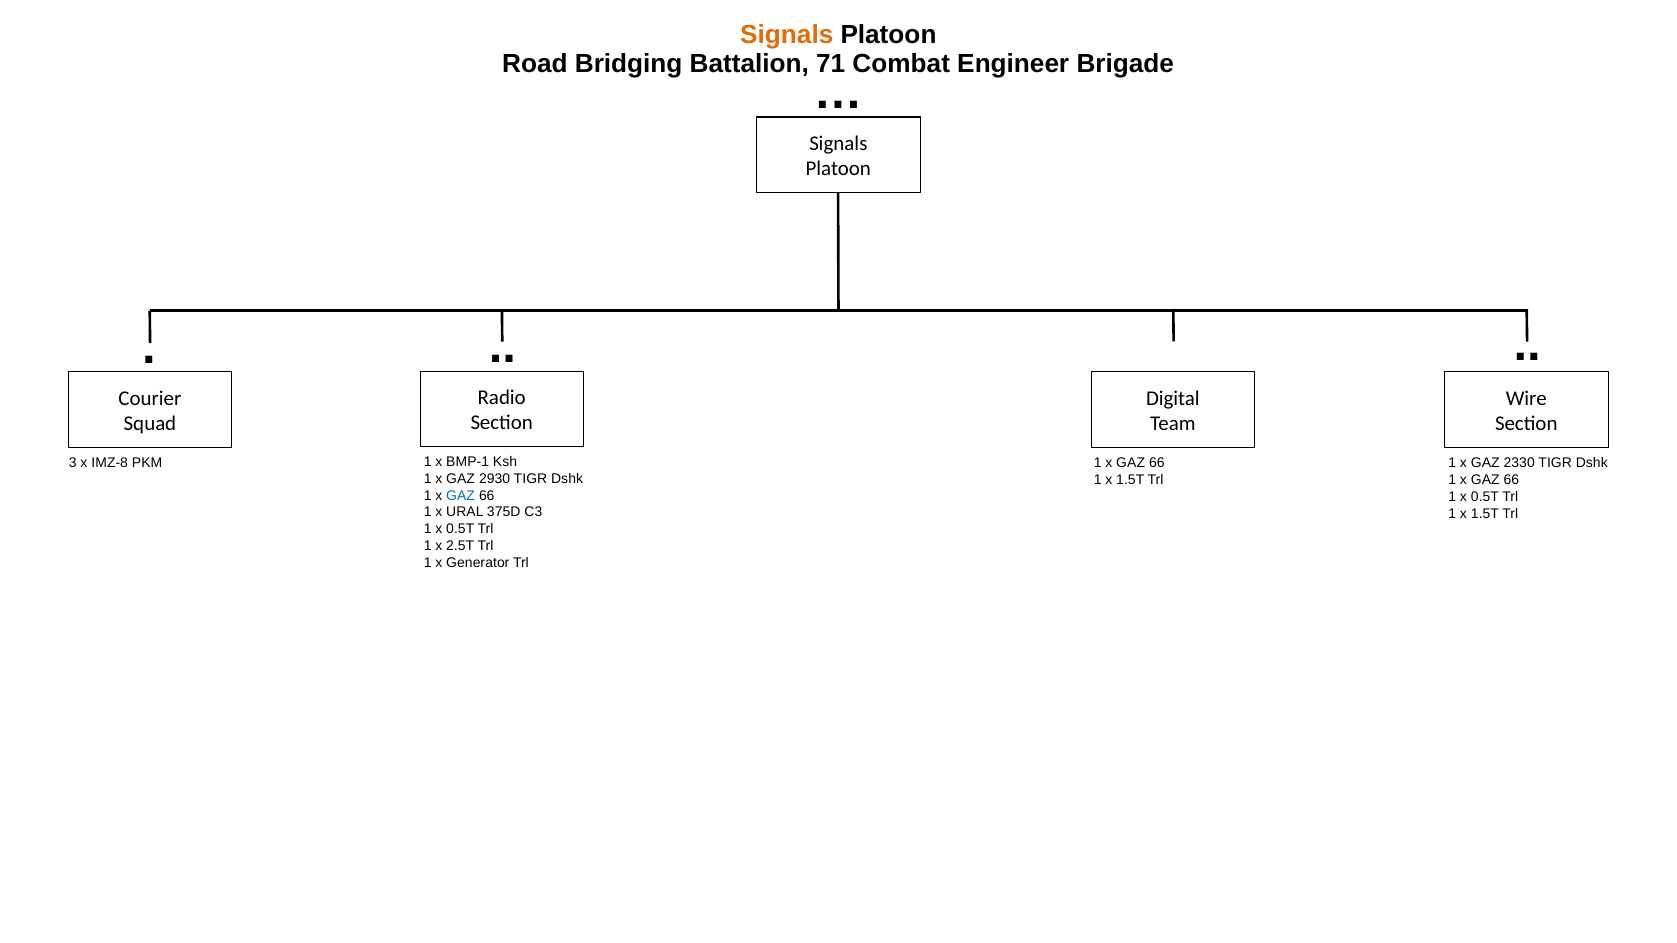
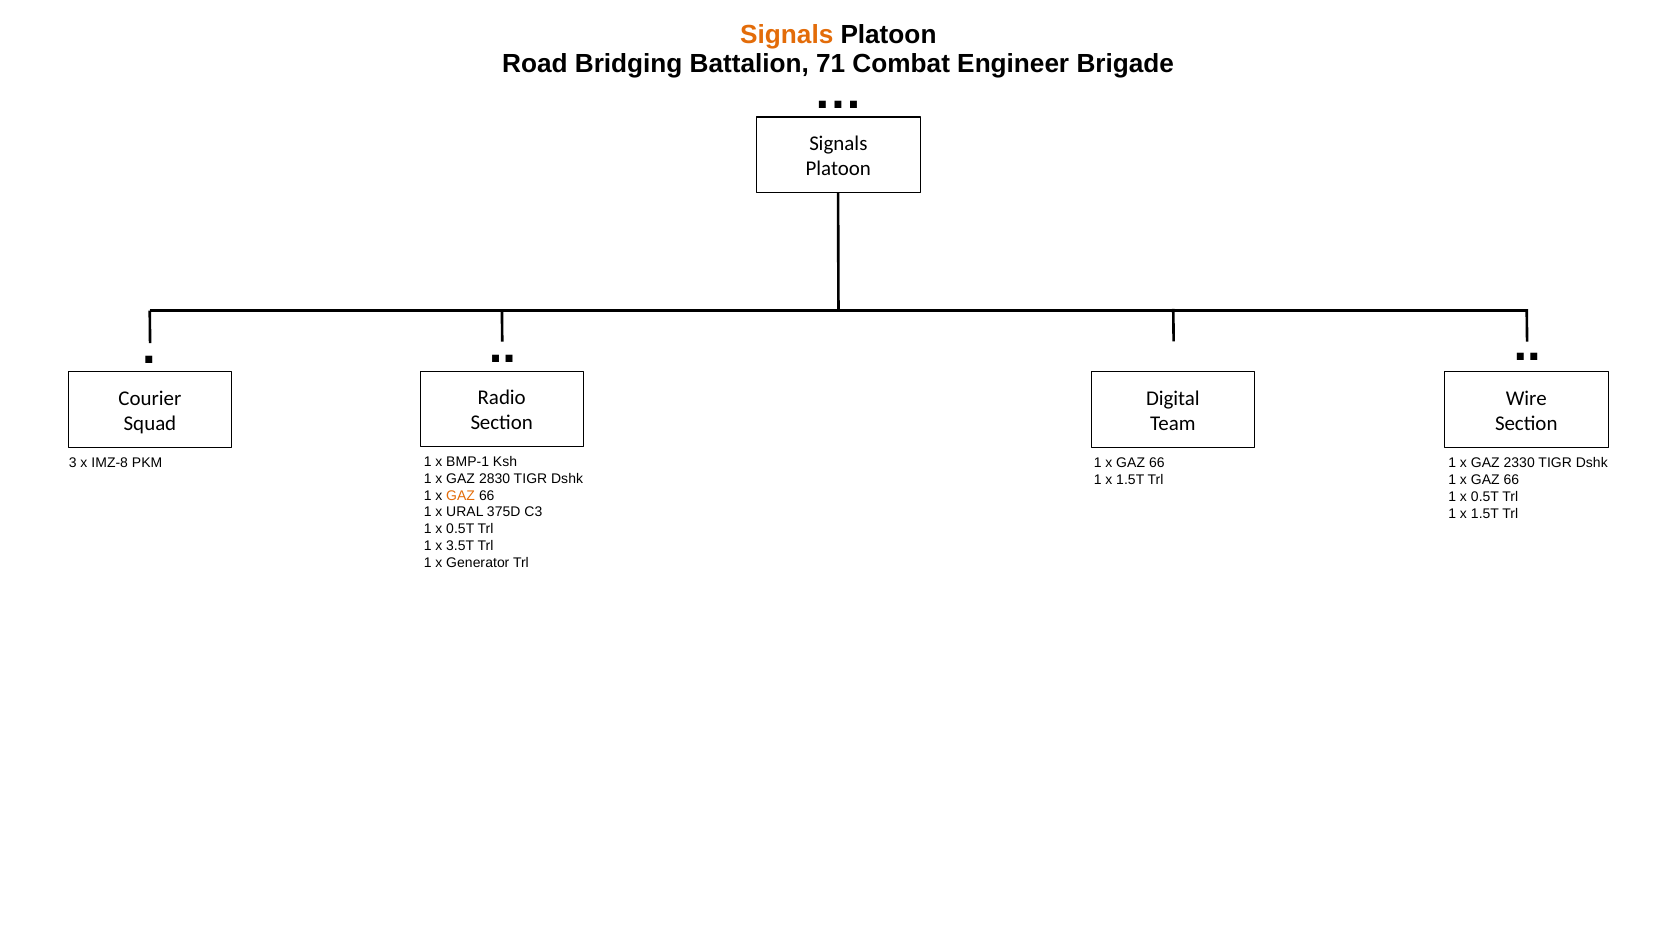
2930: 2930 -> 2830 (495, 479)
GAZ colour: blue -> orange (461, 496)
2.5T: 2.5T -> 3.5T (460, 546)
